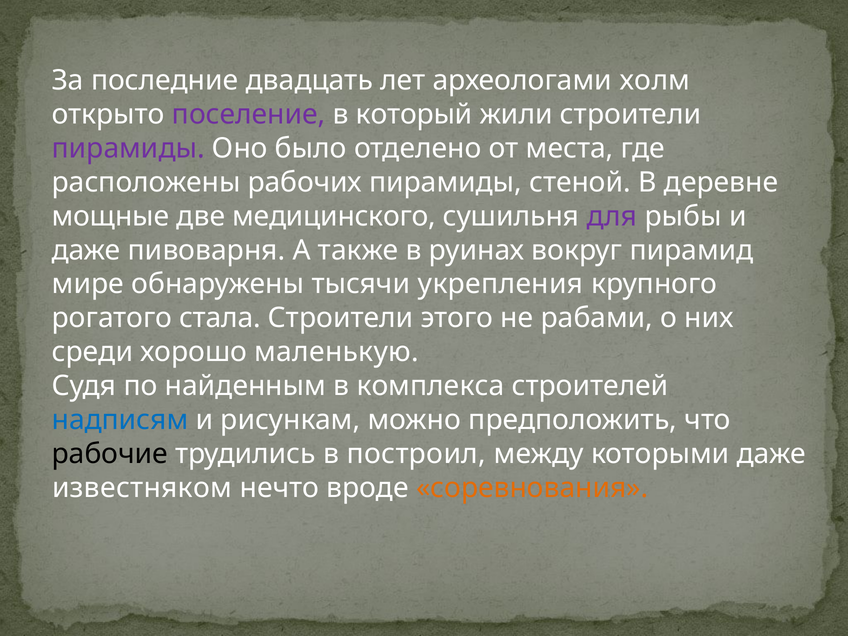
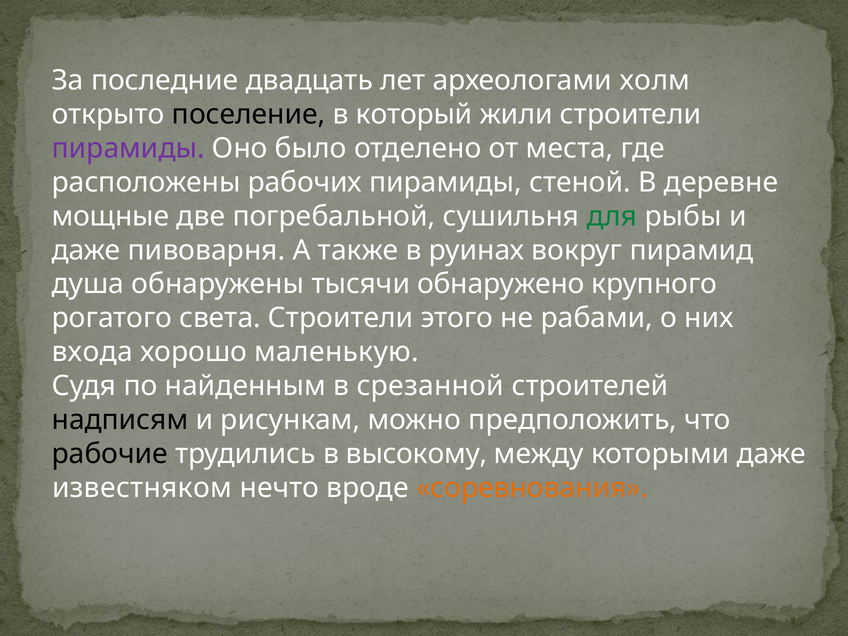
поселение colour: purple -> black (249, 115)
медицинского: медицинского -> погребальной (334, 216)
для colour: purple -> green (612, 216)
мире: мире -> душа (88, 284)
укрепления: укрепления -> обнаружено (501, 284)
стала: стала -> света (220, 318)
среди: среди -> входа (92, 352)
комплекса: комплекса -> срезанной (430, 386)
надписям colour: blue -> black (120, 420)
построил: построил -> высокому (417, 454)
